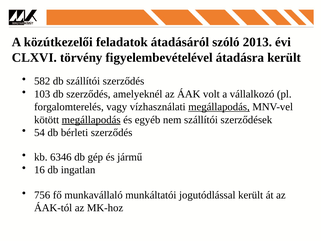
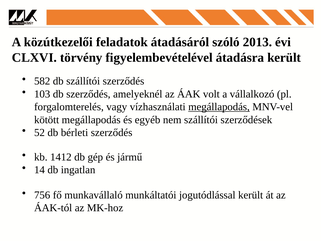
megállapodás underline: present -> none (91, 120)
54: 54 -> 52 (39, 132)
6346: 6346 -> 1412 (61, 157)
16: 16 -> 14 (39, 170)
